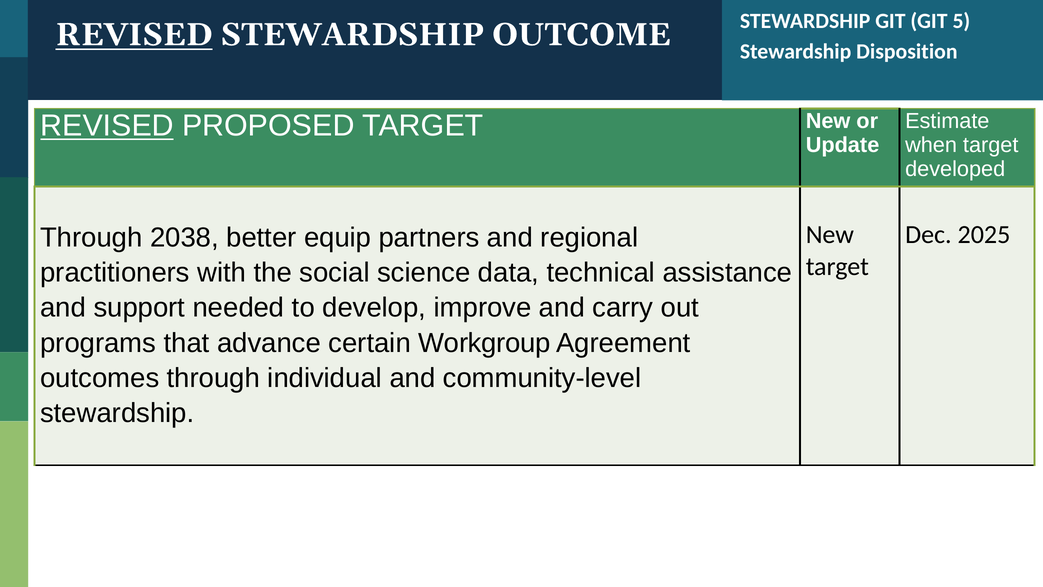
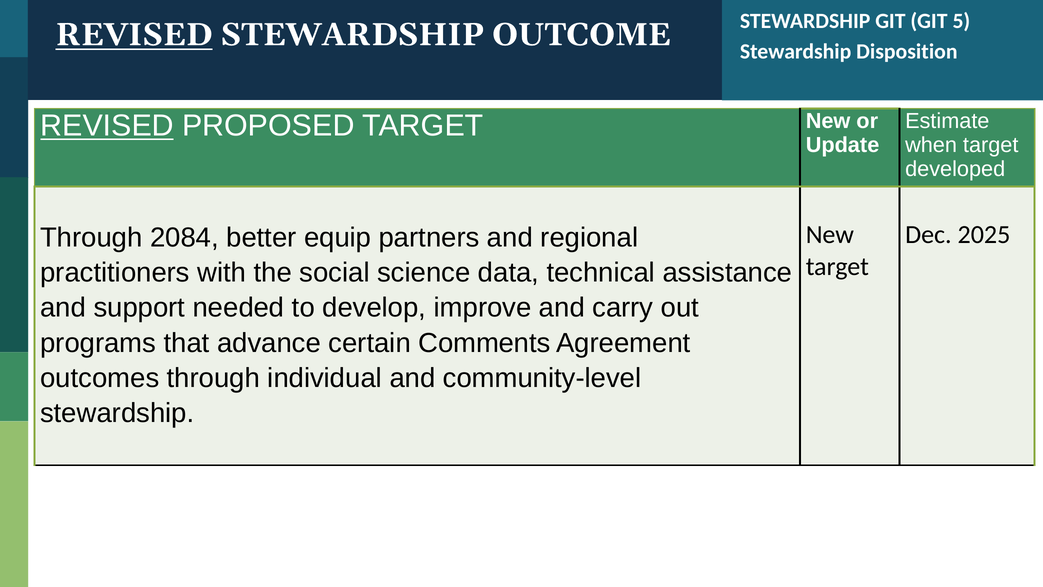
2038: 2038 -> 2084 (184, 237)
Workgroup: Workgroup -> Comments (484, 343)
